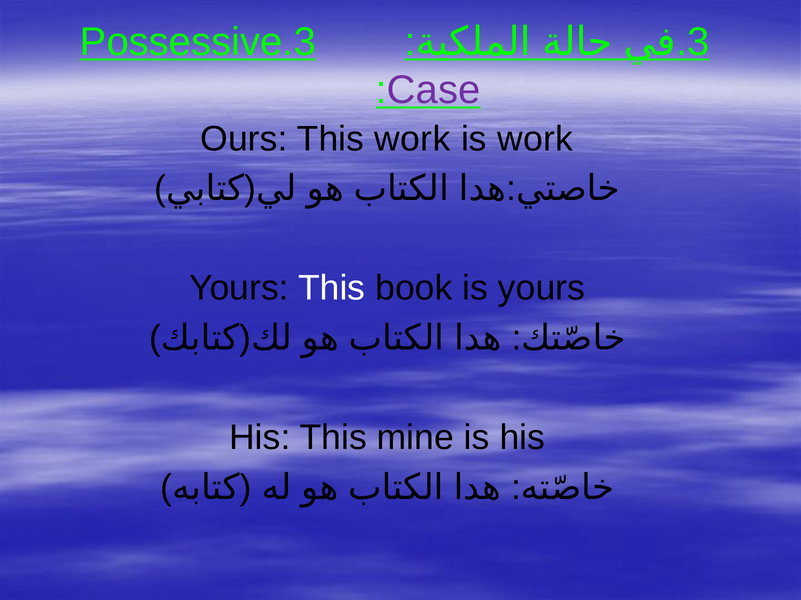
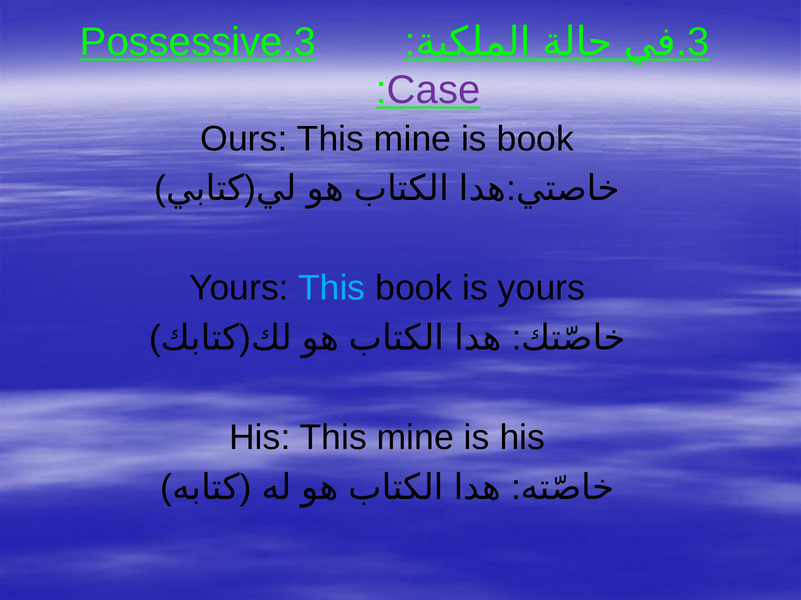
work: work -> mine (413, 139)
is work: work -> book (535, 139)
This colour: white -> light blue (332, 289)
